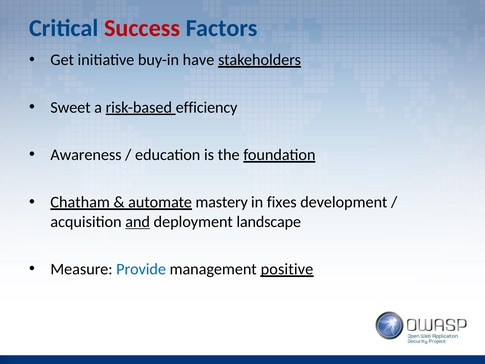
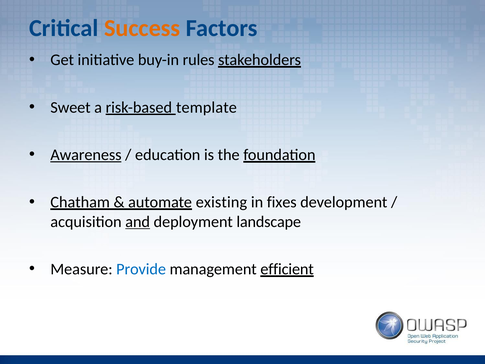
Success colour: red -> orange (142, 28)
have: have -> rules (199, 60)
efficiency: efficiency -> template (206, 107)
Awareness underline: none -> present (86, 155)
mastery: mastery -> existing (221, 202)
positive: positive -> efficient (287, 269)
